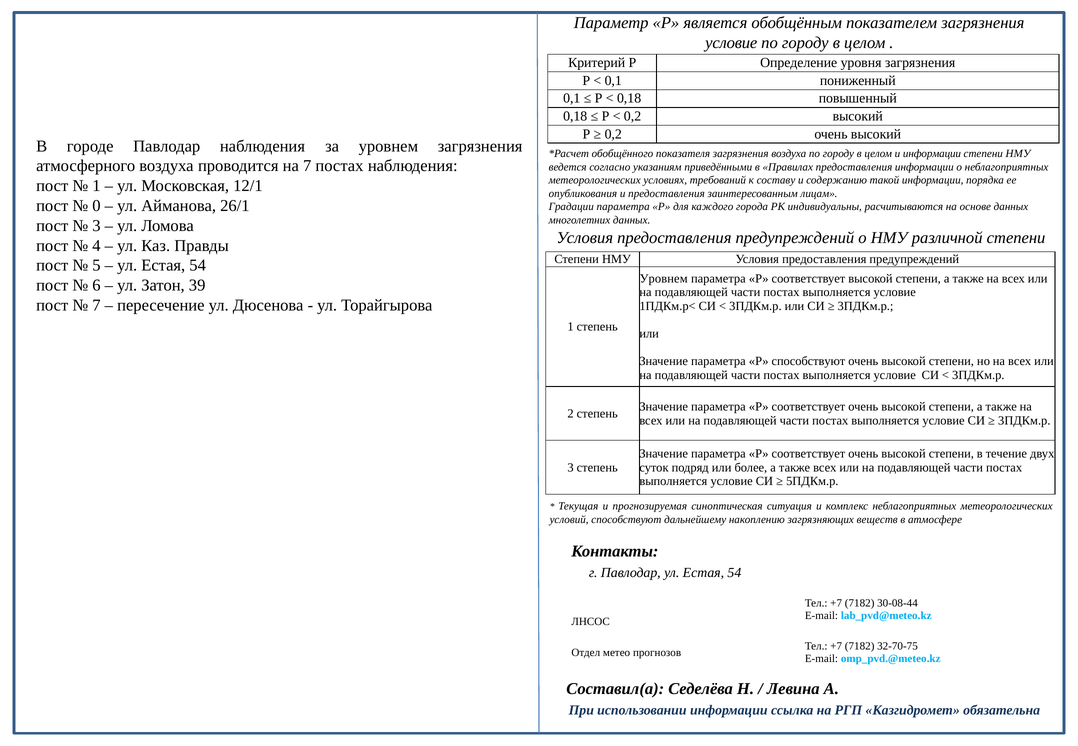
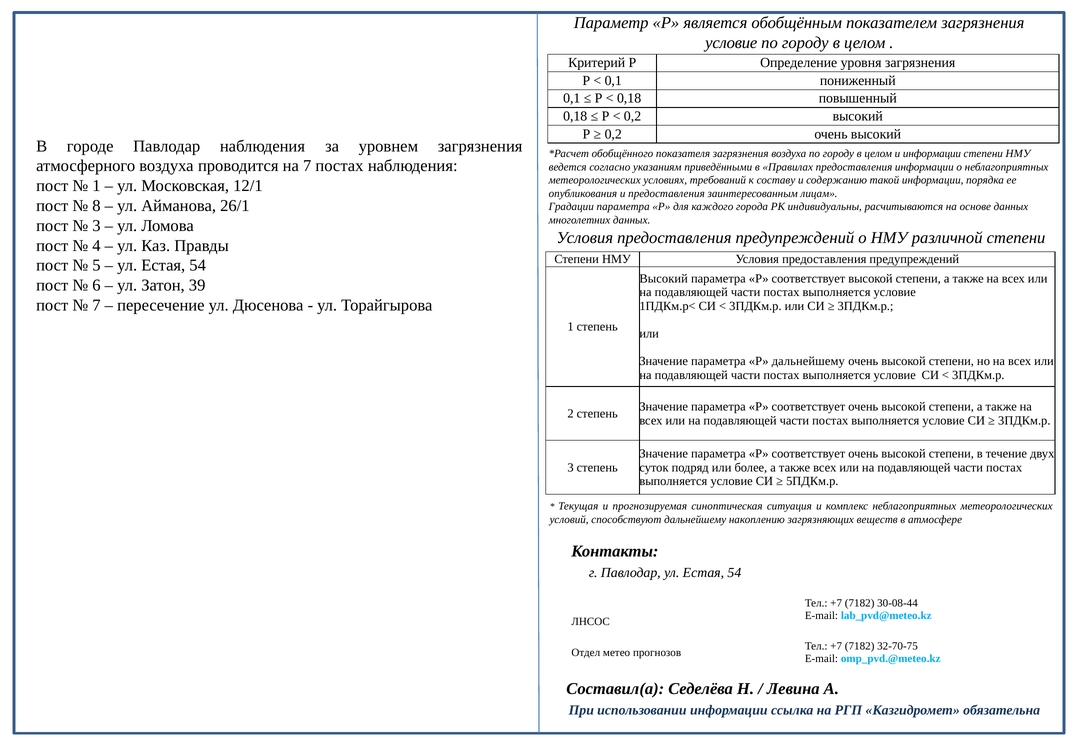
0: 0 -> 8 (96, 206)
Уровнем: Уровнем -> Высокий (664, 279)
Р способствуют: способствуют -> дальнейшему (808, 361)
